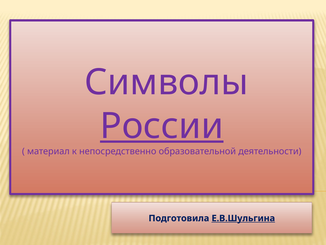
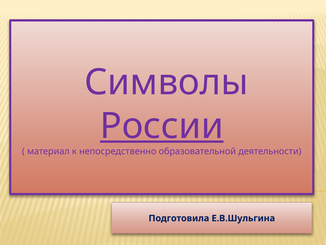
Е.В.Шульгина underline: present -> none (243, 218)
